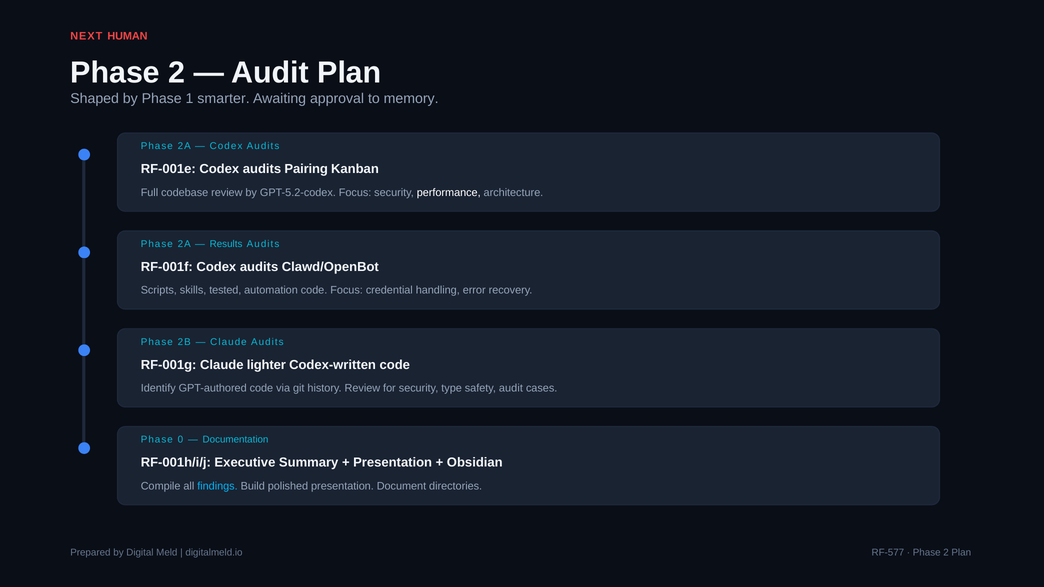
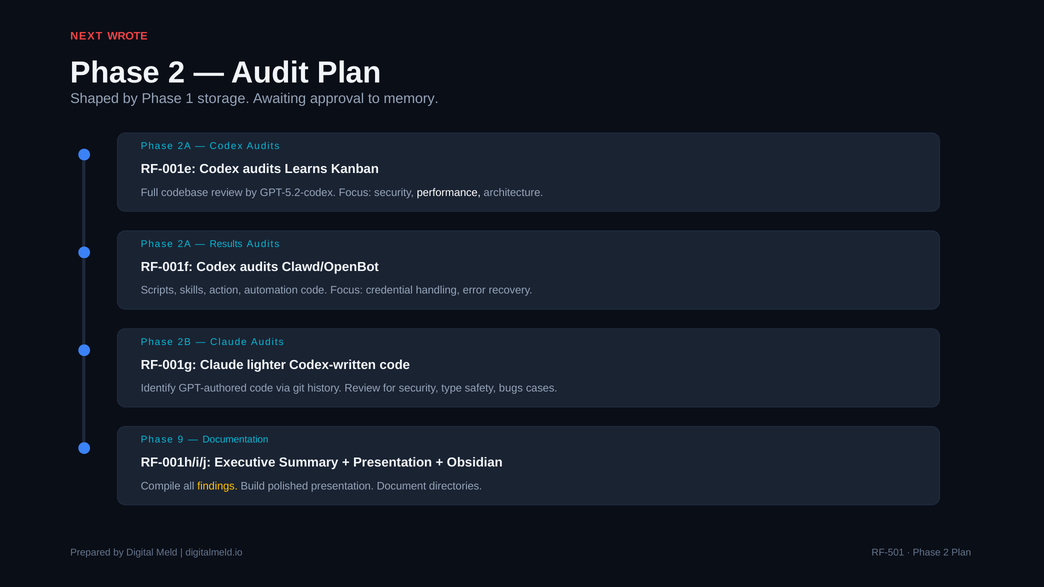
HUMAN: HUMAN -> WROTE (128, 36)
smarter: smarter -> storage (223, 99)
Pairing: Pairing -> Learns (306, 169)
tested: tested -> action (225, 290)
safety audit: audit -> bugs (511, 388)
0: 0 -> 9 (180, 440)
findings colour: light blue -> yellow (217, 486)
RF-577: RF-577 -> RF-501 (888, 553)
